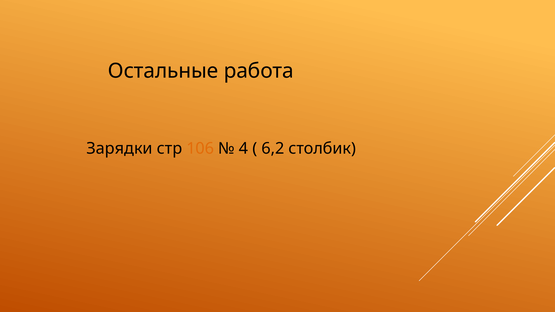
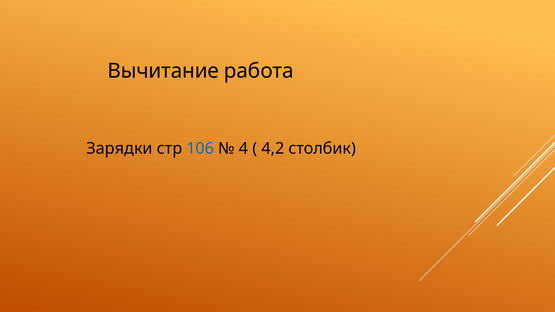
Остальные: Остальные -> Вычитание (163, 71)
106 colour: orange -> blue (200, 148)
6,2: 6,2 -> 4,2 (273, 148)
